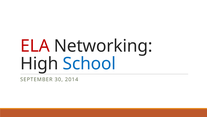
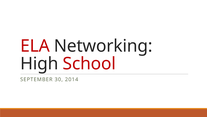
School colour: blue -> red (89, 63)
